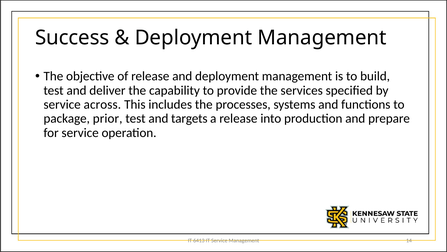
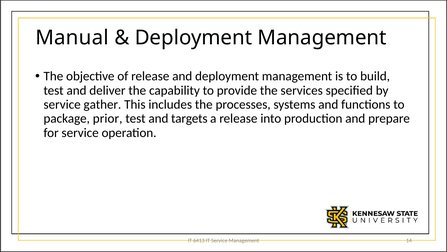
Success: Success -> Manual (72, 38)
across: across -> gather (102, 104)
